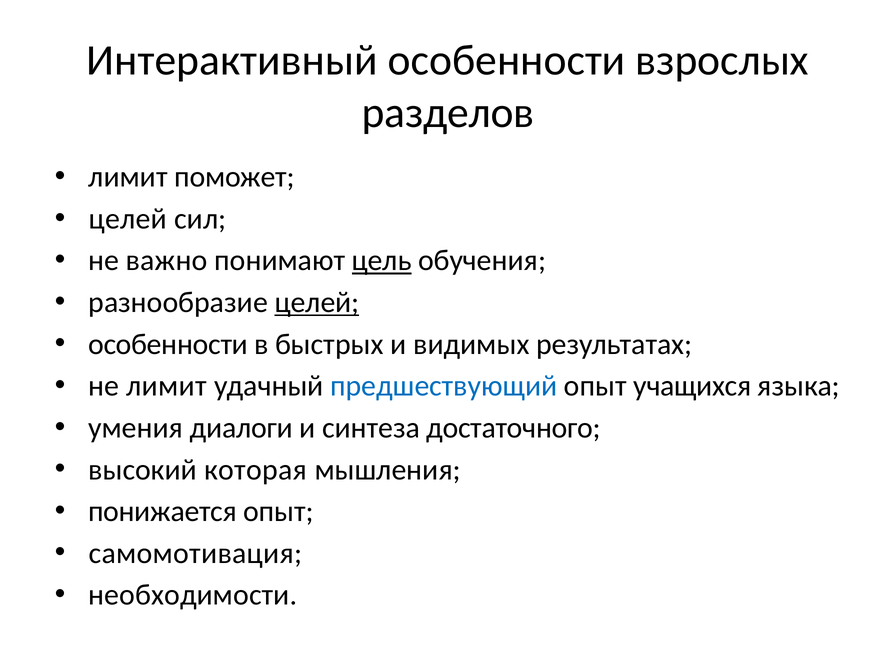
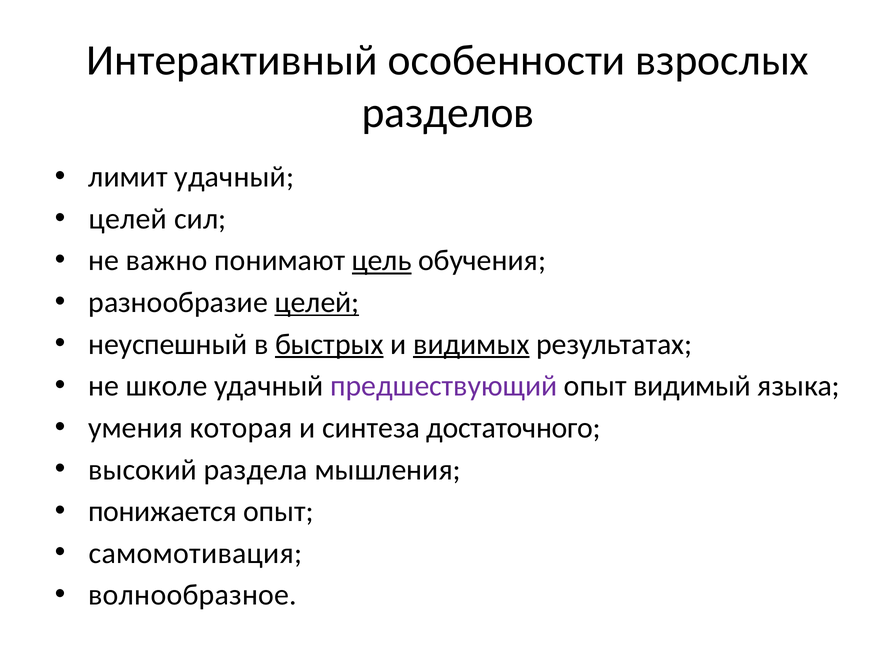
лимит поможет: поможет -> удачный (234, 177)
особенности: особенности -> неуспешный (168, 344)
быстрых underline: none -> present (329, 344)
видимых underline: none -> present (471, 344)
не лимит: лимит -> школе (167, 386)
предшествующий colour: blue -> purple (444, 386)
учащихся: учащихся -> видимый (692, 386)
диалоги: диалоги -> которая (241, 428)
которая: которая -> раздела (256, 470)
необходимости: необходимости -> волнообразное (193, 595)
